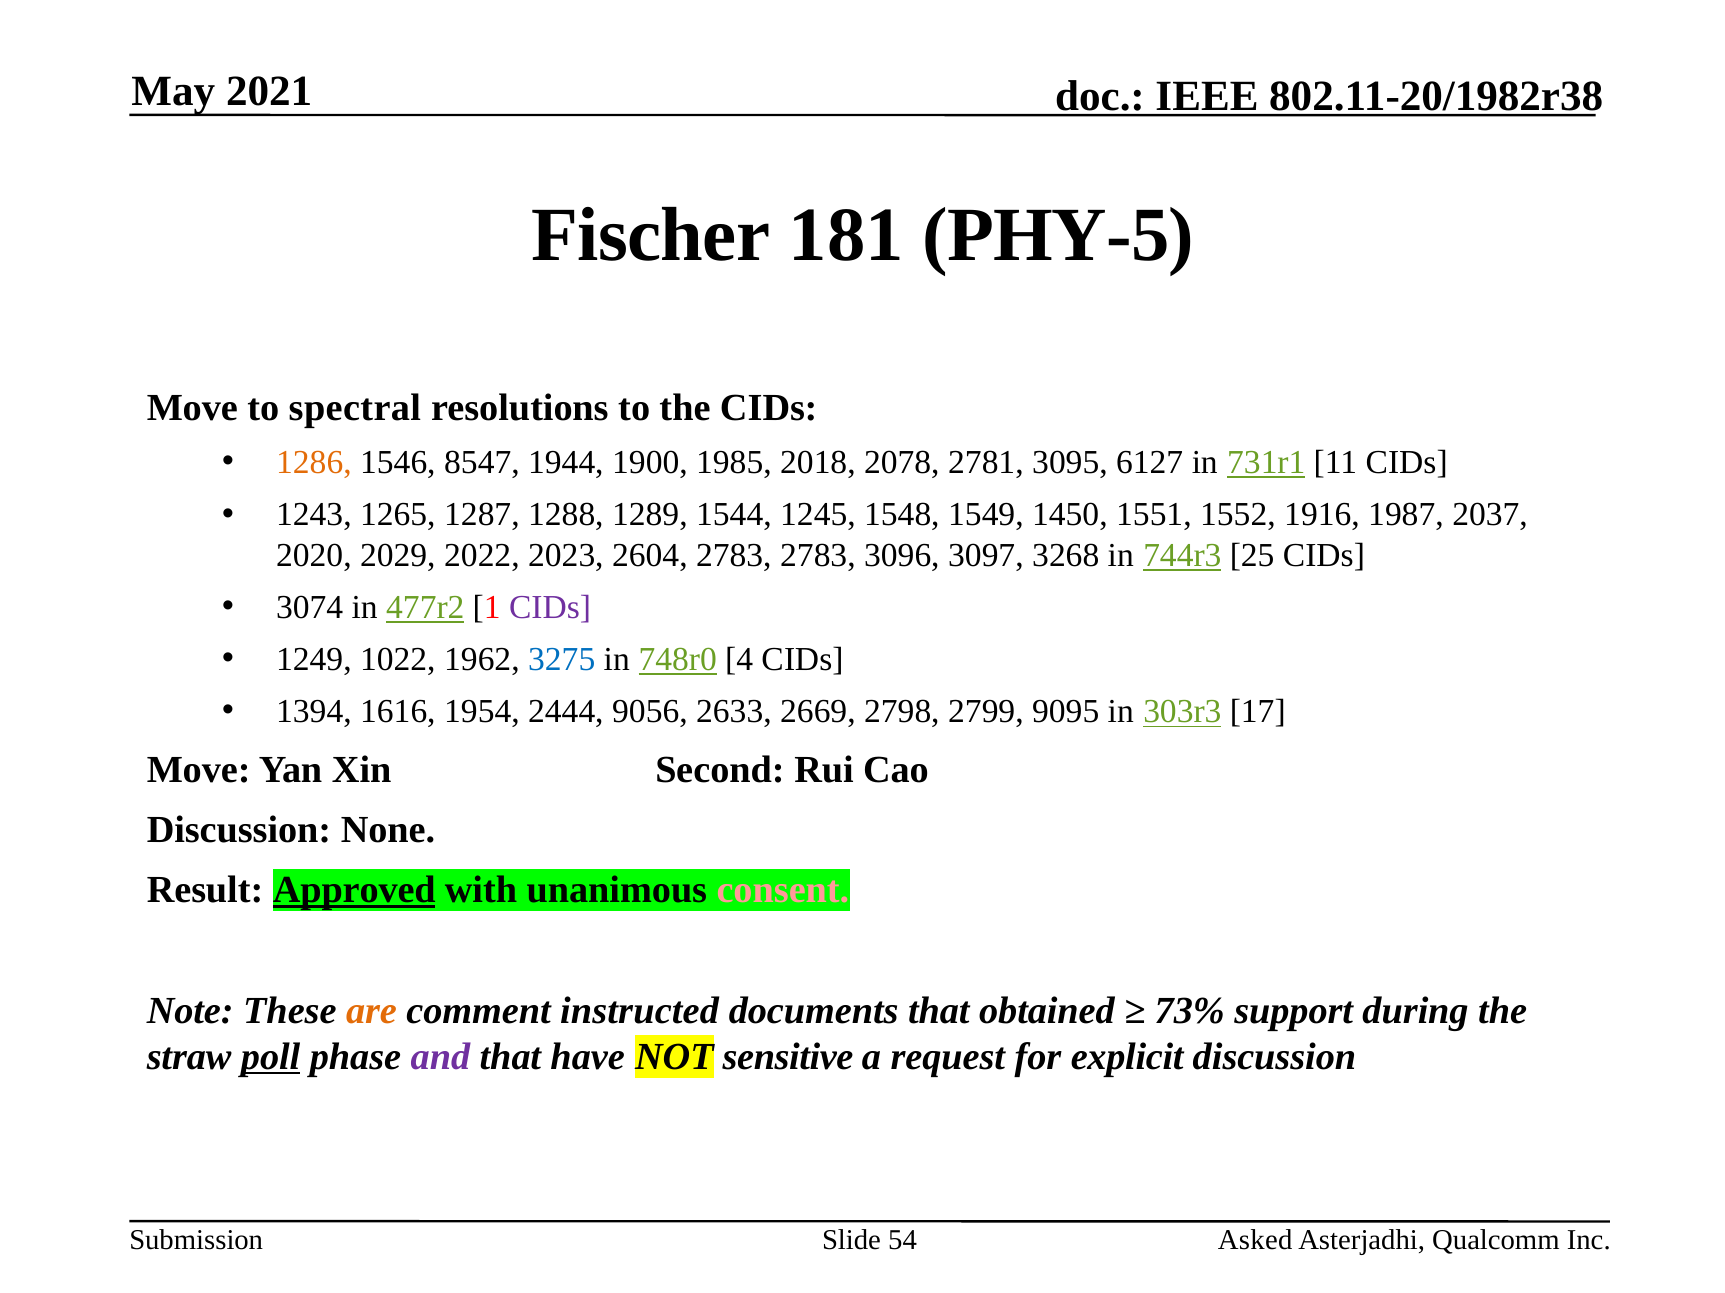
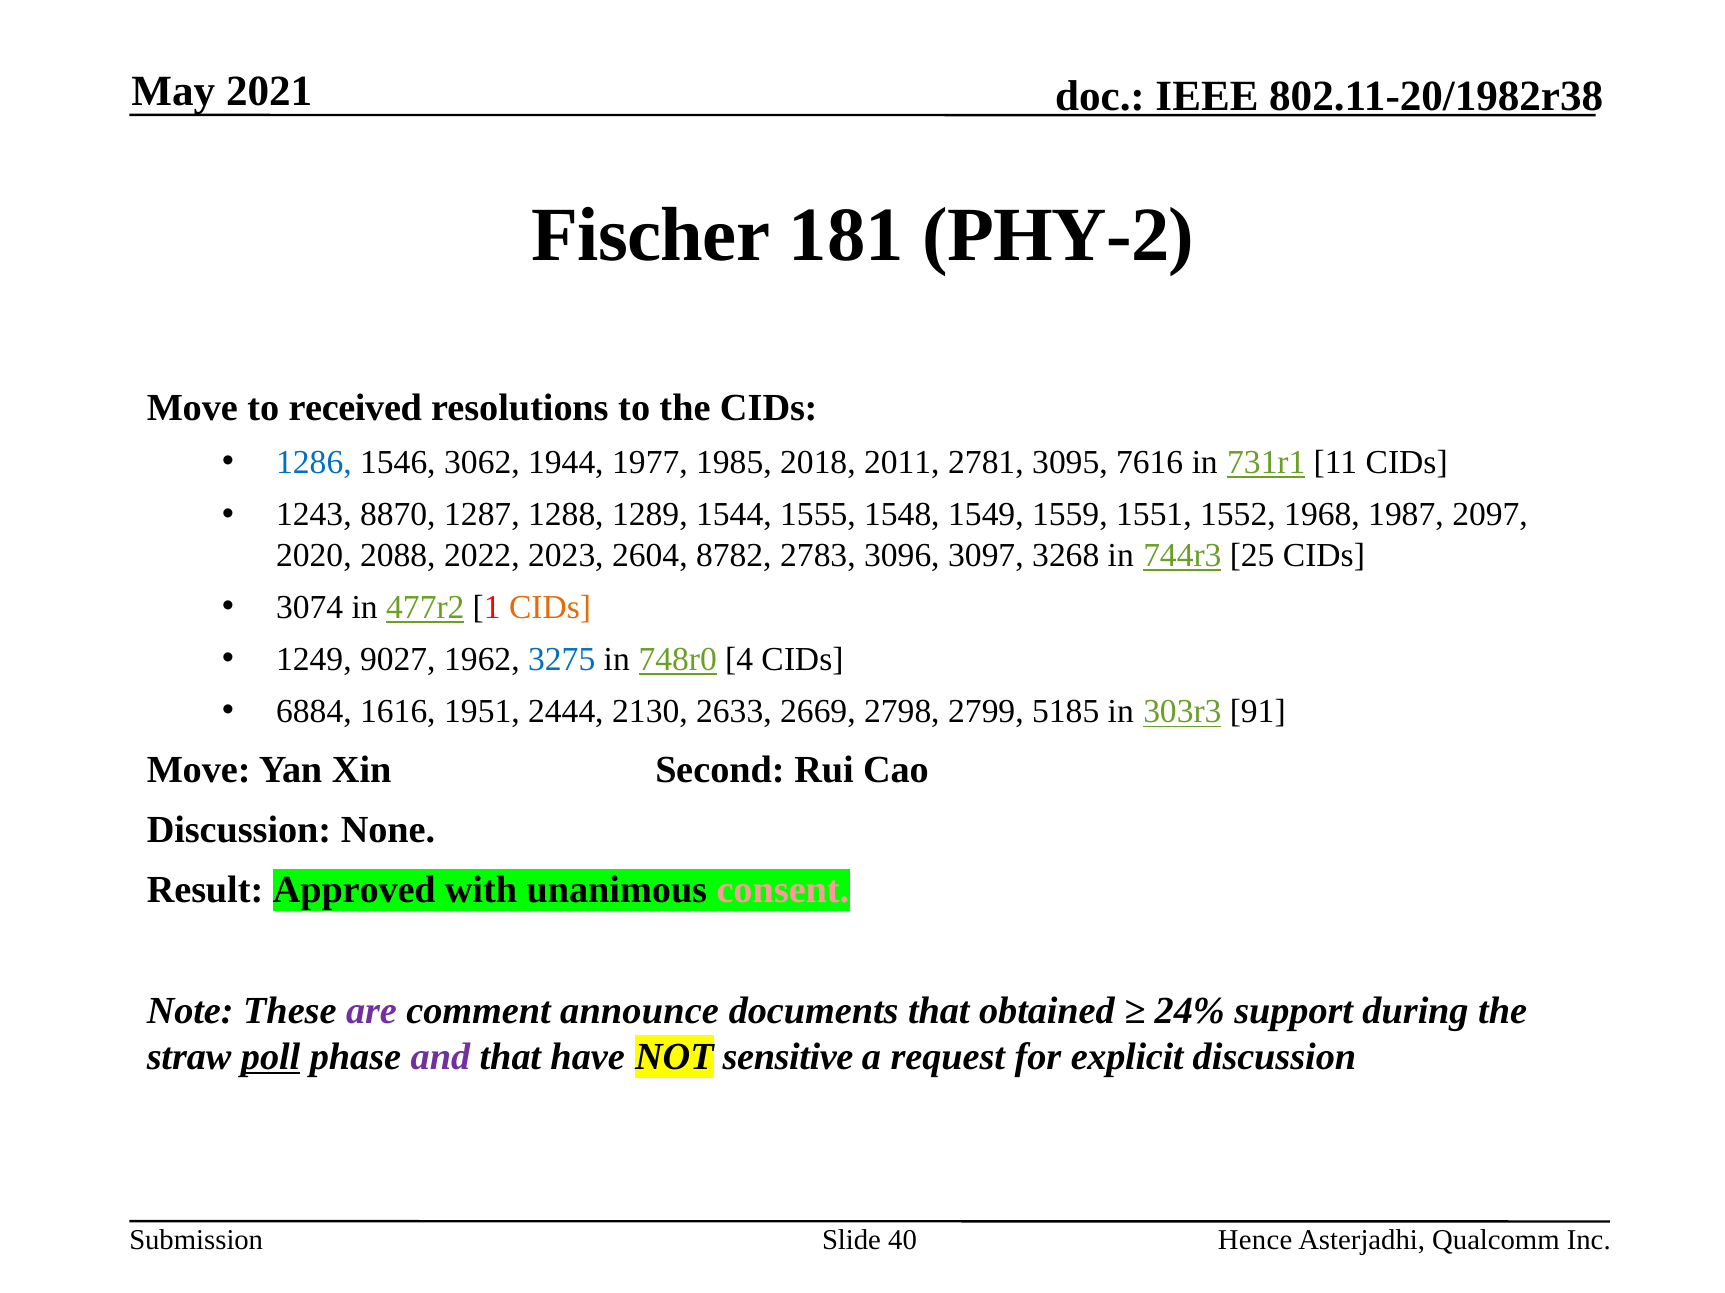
PHY-5: PHY-5 -> PHY-2 (1058, 235)
spectral: spectral -> received (355, 408)
1286 colour: orange -> blue (314, 463)
8547: 8547 -> 3062 (482, 463)
1900: 1900 -> 1977 (650, 463)
2078: 2078 -> 2011 (902, 463)
6127: 6127 -> 7616 (1150, 463)
1265: 1265 -> 8870 (398, 515)
1245: 1245 -> 1555 (818, 515)
1450: 1450 -> 1559 (1070, 515)
1916: 1916 -> 1968 (1322, 515)
2037: 2037 -> 2097 (1490, 515)
2029: 2029 -> 2088 (398, 555)
2604 2783: 2783 -> 8782 (734, 555)
CIDs colour: purple -> orange (550, 608)
1022: 1022 -> 9027 (398, 660)
1394: 1394 -> 6884 (314, 712)
1954: 1954 -> 1951 (482, 712)
9056: 9056 -> 2130 (650, 712)
9095: 9095 -> 5185 (1066, 712)
17: 17 -> 91 (1258, 712)
Approved underline: present -> none (354, 891)
are colour: orange -> purple (371, 1011)
instructed: instructed -> announce (640, 1011)
73%: 73% -> 24% (1190, 1011)
54: 54 -> 40 (903, 1241)
Asked: Asked -> Hence (1255, 1241)
